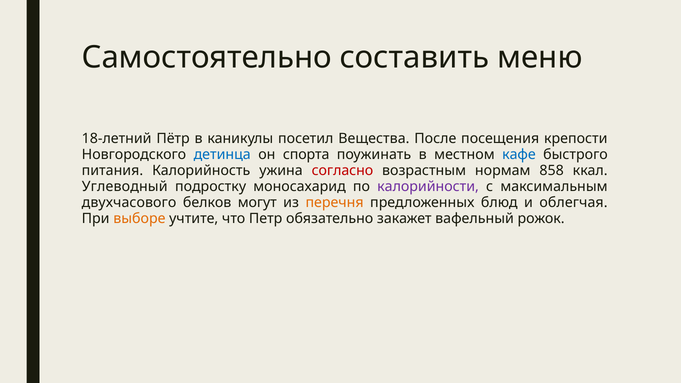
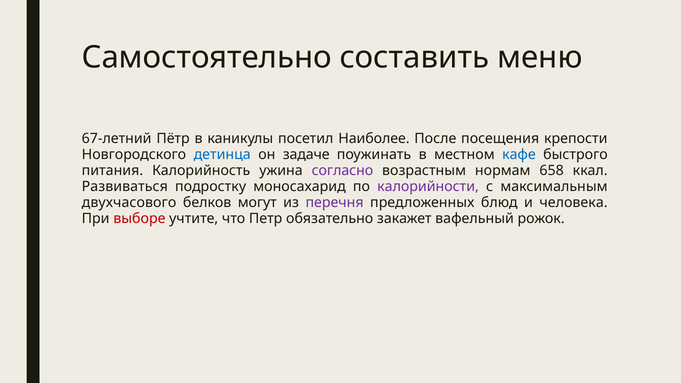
18-летний: 18-летний -> 67-летний (117, 138)
Вещества: Вещества -> Наиболее (374, 138)
спорта: спорта -> задаче (306, 154)
согласно colour: red -> purple (342, 170)
858: 858 -> 658 (552, 170)
Углеводный: Углеводный -> Развиваться (125, 186)
перечня colour: orange -> purple (335, 202)
облегчая: облегчая -> человека (574, 202)
выборе colour: orange -> red (139, 218)
